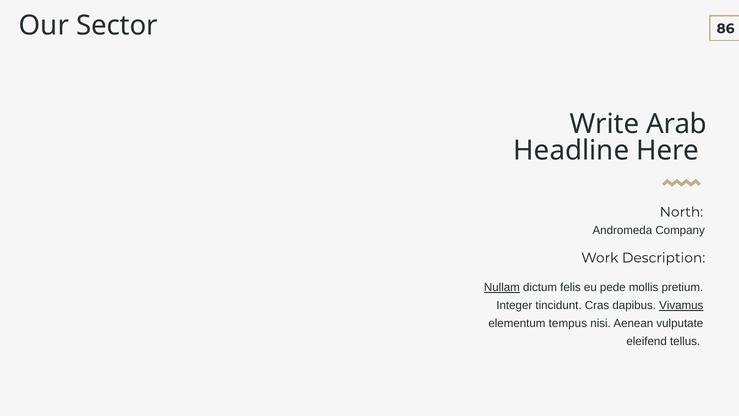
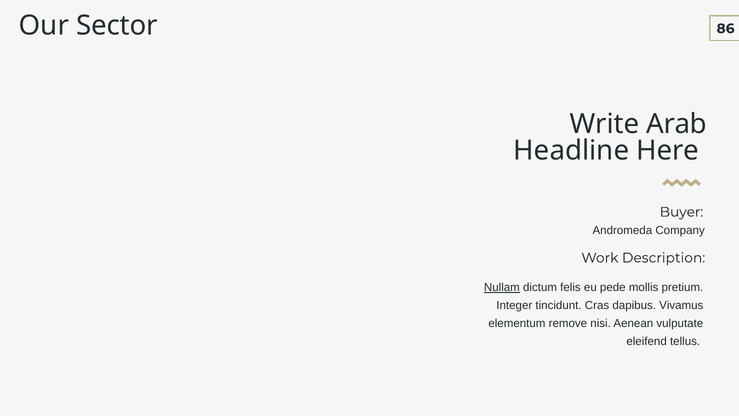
North: North -> Buyer (681, 212)
Vivamus underline: present -> none (681, 305)
tempus: tempus -> remove (568, 323)
